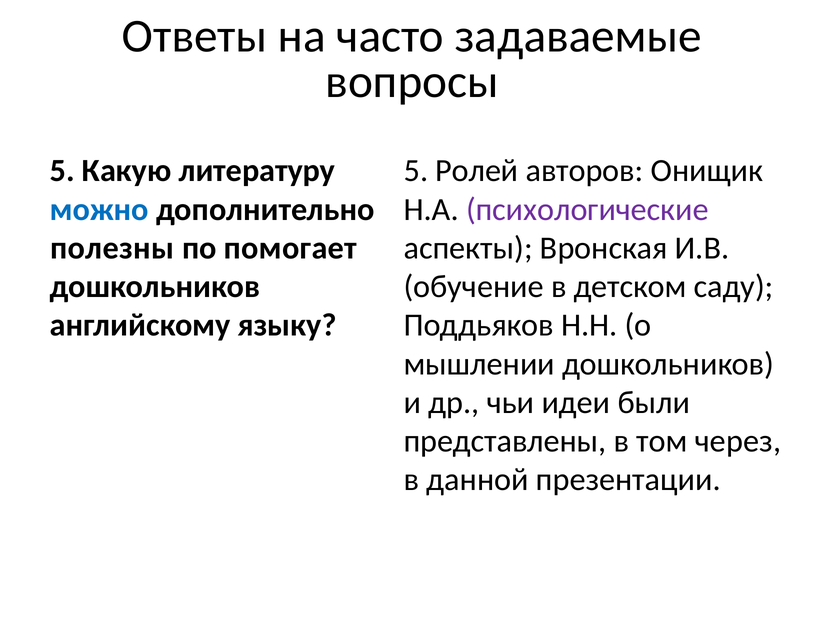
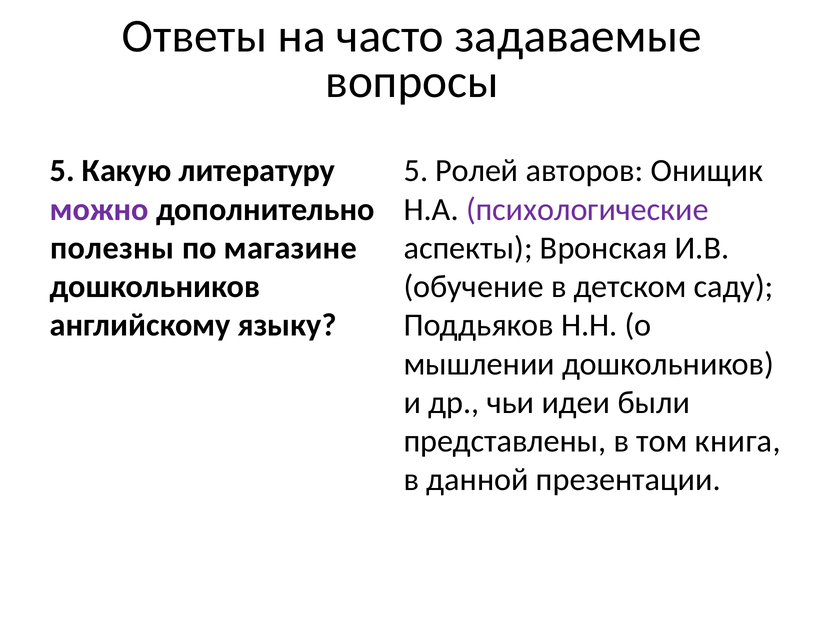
можно colour: blue -> purple (99, 210)
помогает: помогает -> магазине (290, 248)
через: через -> книга (738, 442)
